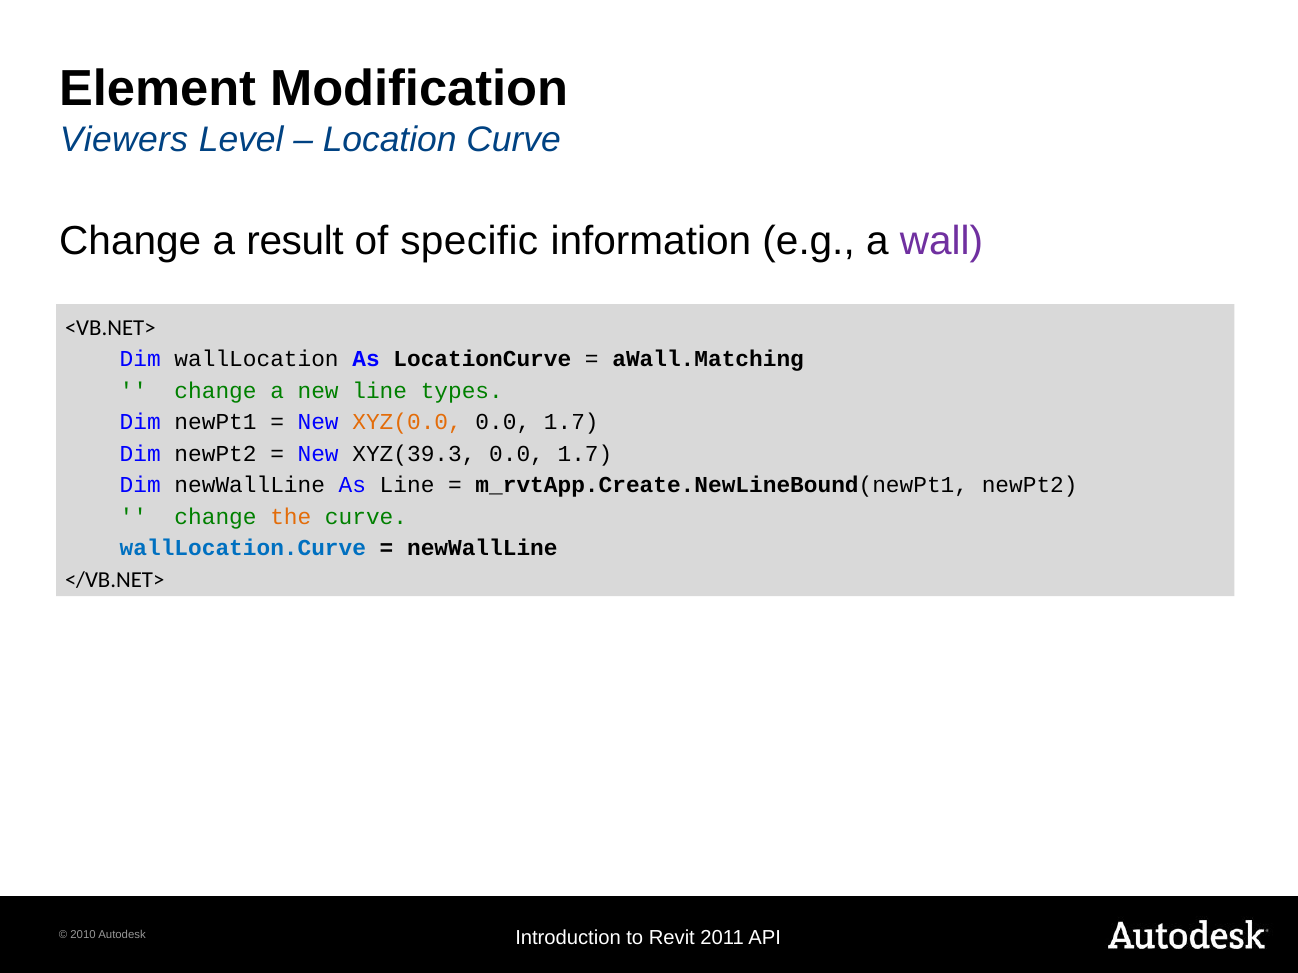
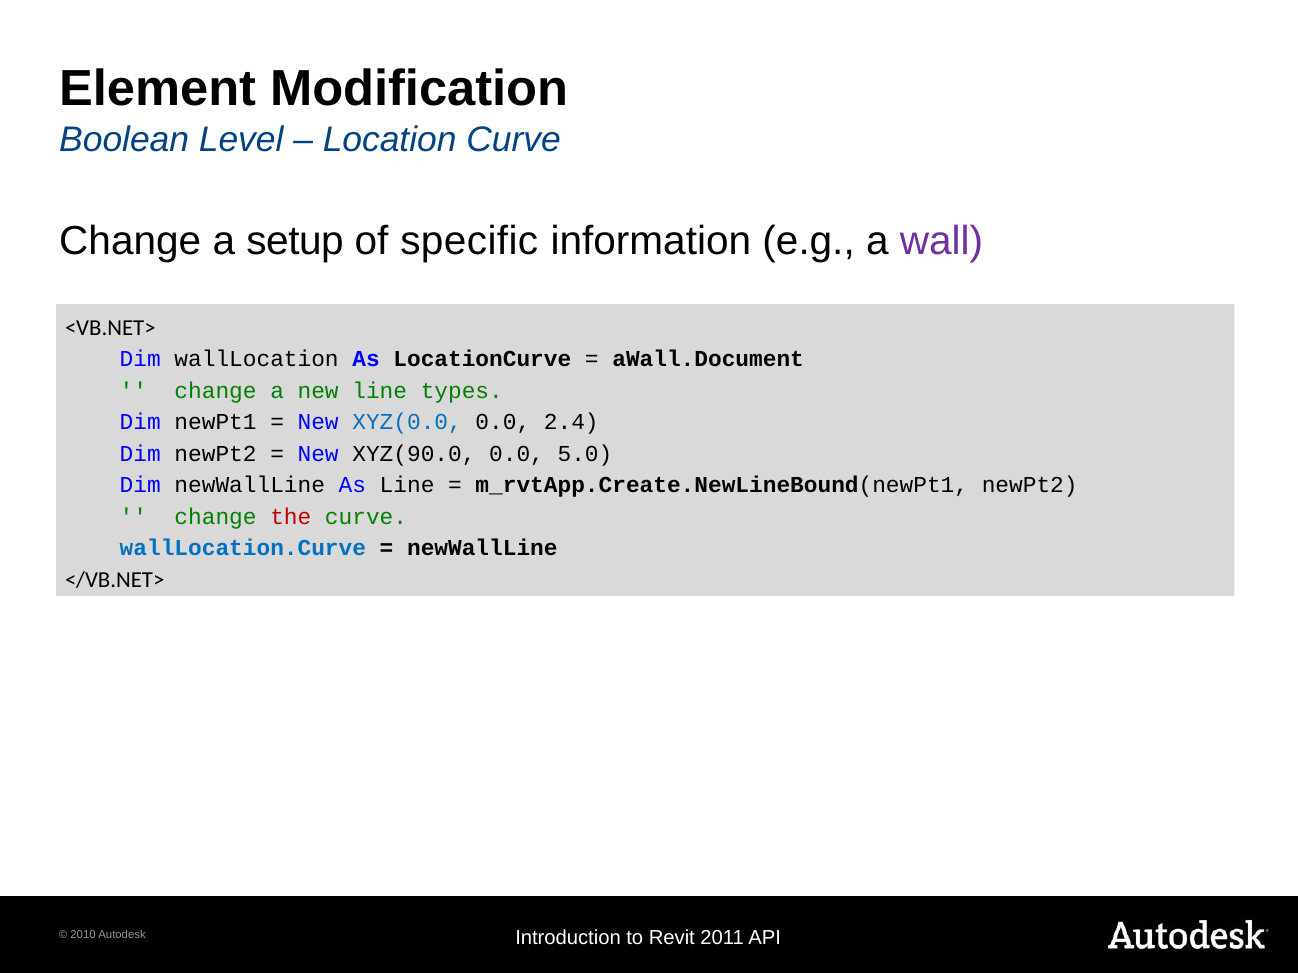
Viewers: Viewers -> Boolean (124, 140)
result: result -> setup (295, 241)
aWall.Matching: aWall.Matching -> aWall.Document (708, 360)
XYZ(0.0 colour: orange -> blue (407, 422)
1.7: 1.7 -> 2.4 (571, 422)
XYZ(39.3: XYZ(39.3 -> XYZ(90.0 (414, 454)
1.7: 1.7 -> 5.0 (585, 454)
the colour: orange -> red (291, 517)
